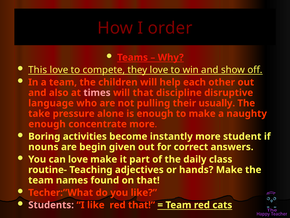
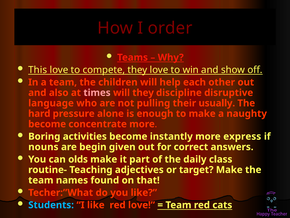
will that: that -> they (143, 93)
take: take -> hard (39, 113)
enough: enough -> become (47, 124)
student: student -> express (242, 136)
can love: love -> olds (78, 159)
hands: hands -> target (196, 169)
Students colour: pink -> light blue (51, 205)
red that: that -> love (142, 205)
